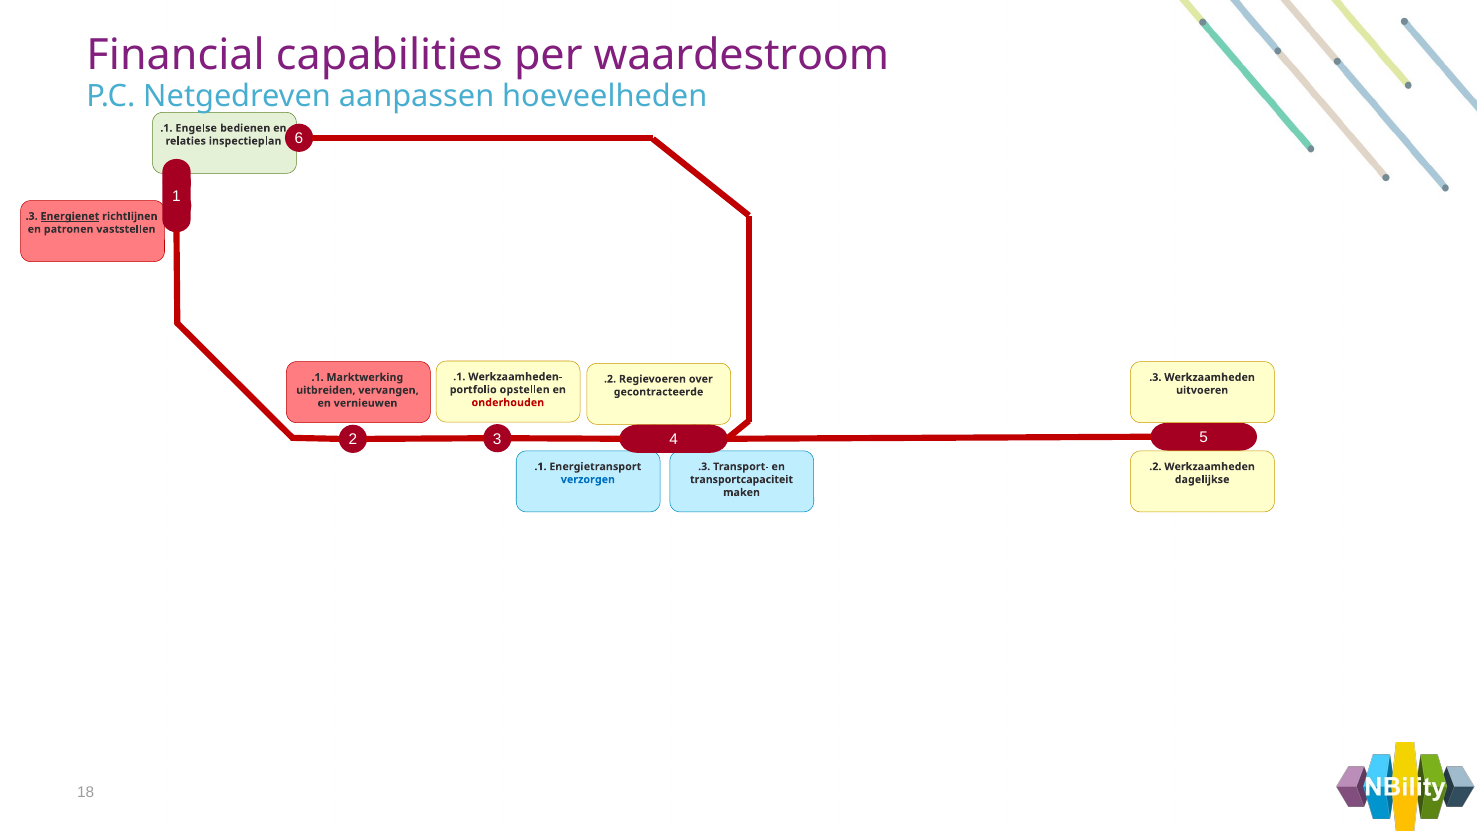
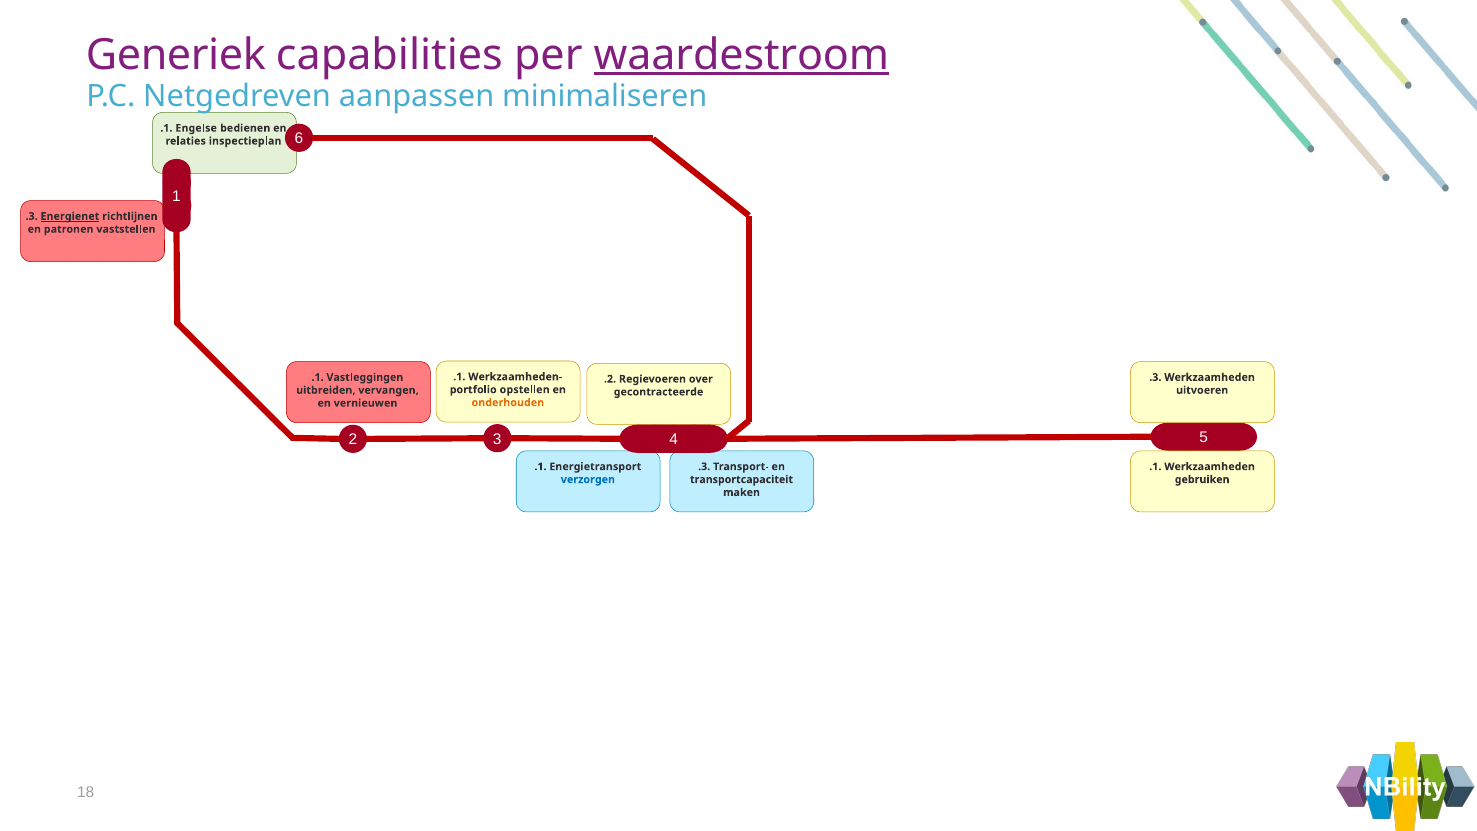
Financial: Financial -> Generiek (176, 55)
waardestroom underline: none -> present (741, 55)
hoeveelheden: hoeveelheden -> minimaliseren (605, 96)
Marktwerking: Marktwerking -> Vastleggingen (365, 377)
onderhouden colour: red -> orange (508, 402)
.2: .2 -> .1 (1155, 467)
dagelijkse: dagelijkse -> gebruiken (1202, 479)
